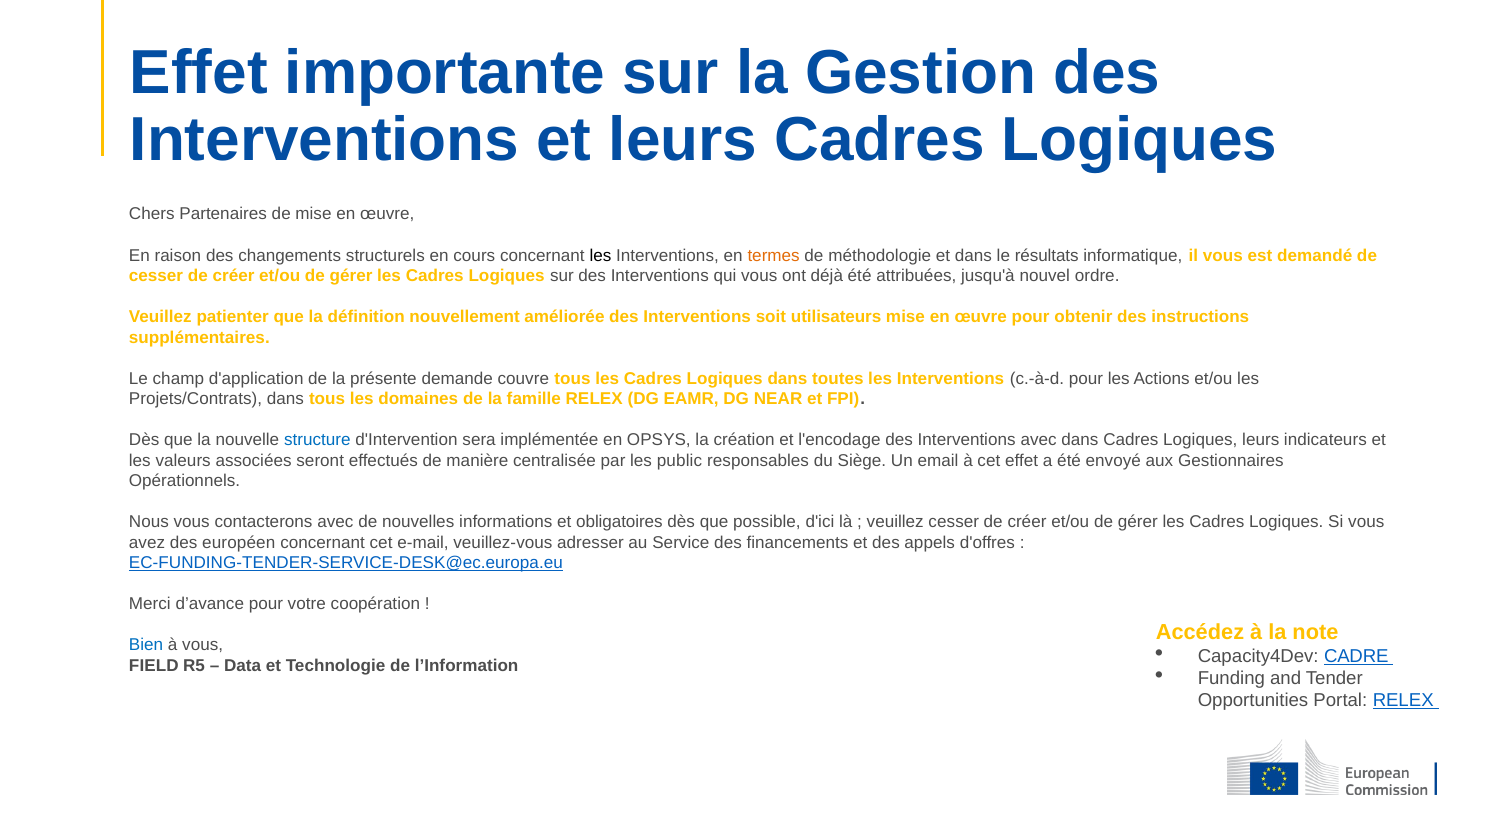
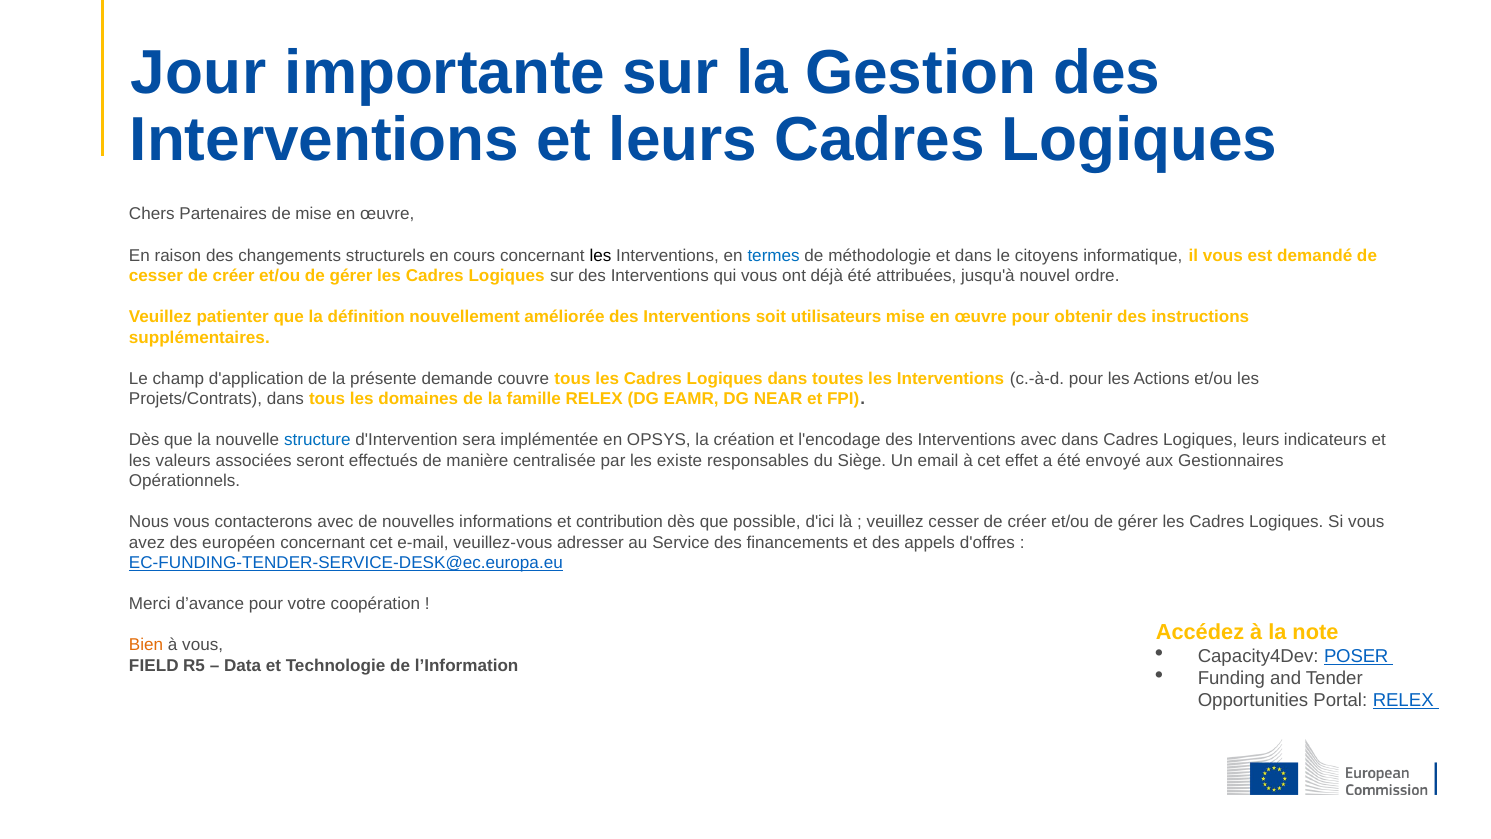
Effet: Effet -> Jour (198, 73)
termes colour: orange -> blue (774, 255)
résultats: résultats -> citoyens (1047, 255)
public: public -> existe (679, 460)
obligatoires: obligatoires -> contribution (619, 522)
Bien colour: blue -> orange (146, 645)
CADRE: CADRE -> POSER (1356, 656)
